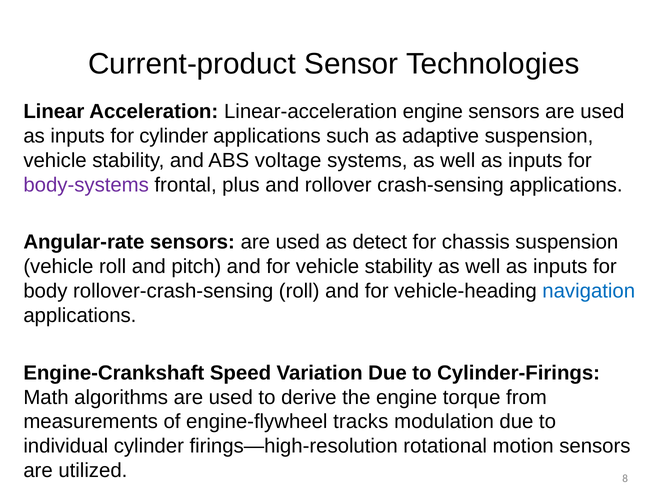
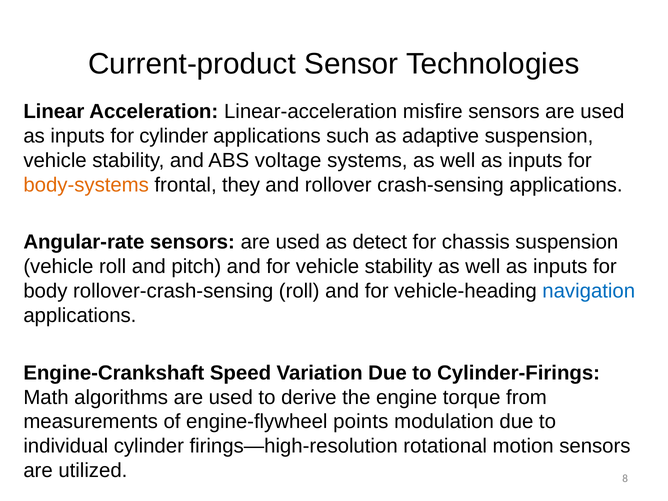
Linear-acceleration engine: engine -> misfire (433, 112)
body-systems colour: purple -> orange (86, 185)
plus: plus -> they (241, 185)
tracks: tracks -> points (361, 422)
